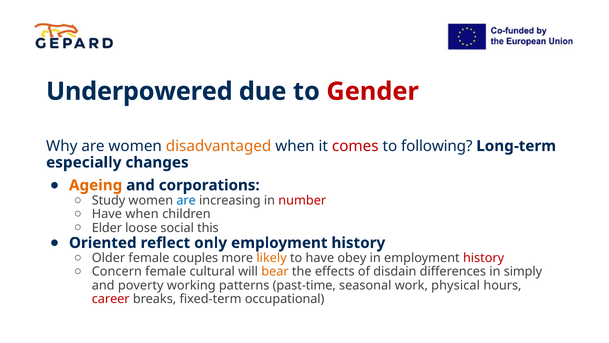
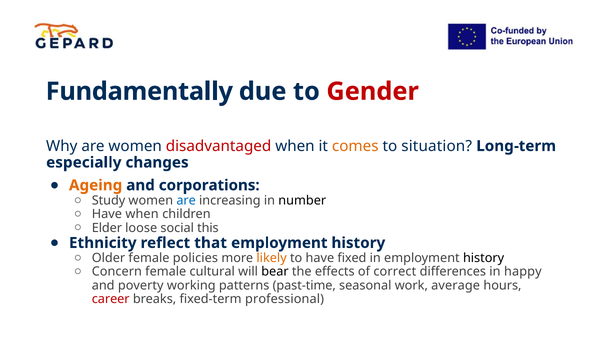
Underpowered: Underpowered -> Fundamentally (139, 91)
disadvantaged colour: orange -> red (219, 146)
comes colour: red -> orange (355, 146)
following: following -> situation (437, 146)
number colour: red -> black (302, 200)
Oriented: Oriented -> Ethnicity (103, 243)
only: only -> that (211, 243)
couples: couples -> policies (195, 258)
obey: obey -> fixed (352, 258)
history colour: red -> black (484, 258)
bear colour: orange -> black (275, 271)
disdain: disdain -> correct (395, 271)
simply: simply -> happy (523, 271)
physical: physical -> average (456, 285)
occupational: occupational -> professional (285, 299)
